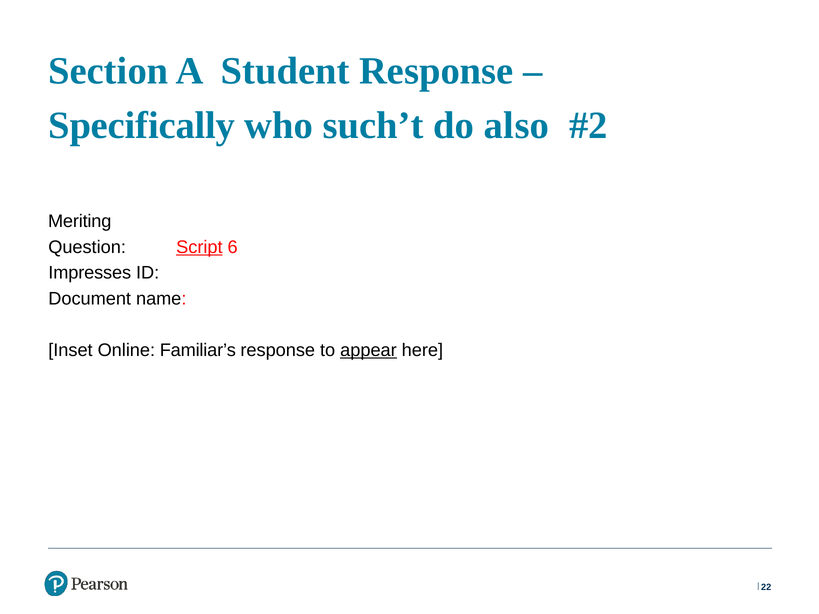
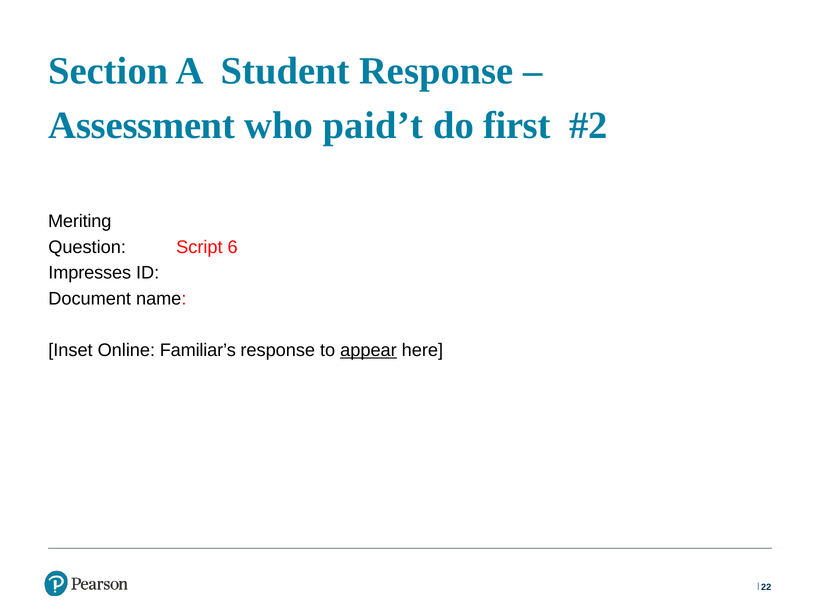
Specifically: Specifically -> Assessment (142, 125)
such’t: such’t -> paid’t (373, 125)
also: also -> first (517, 125)
Script underline: present -> none (199, 247)
